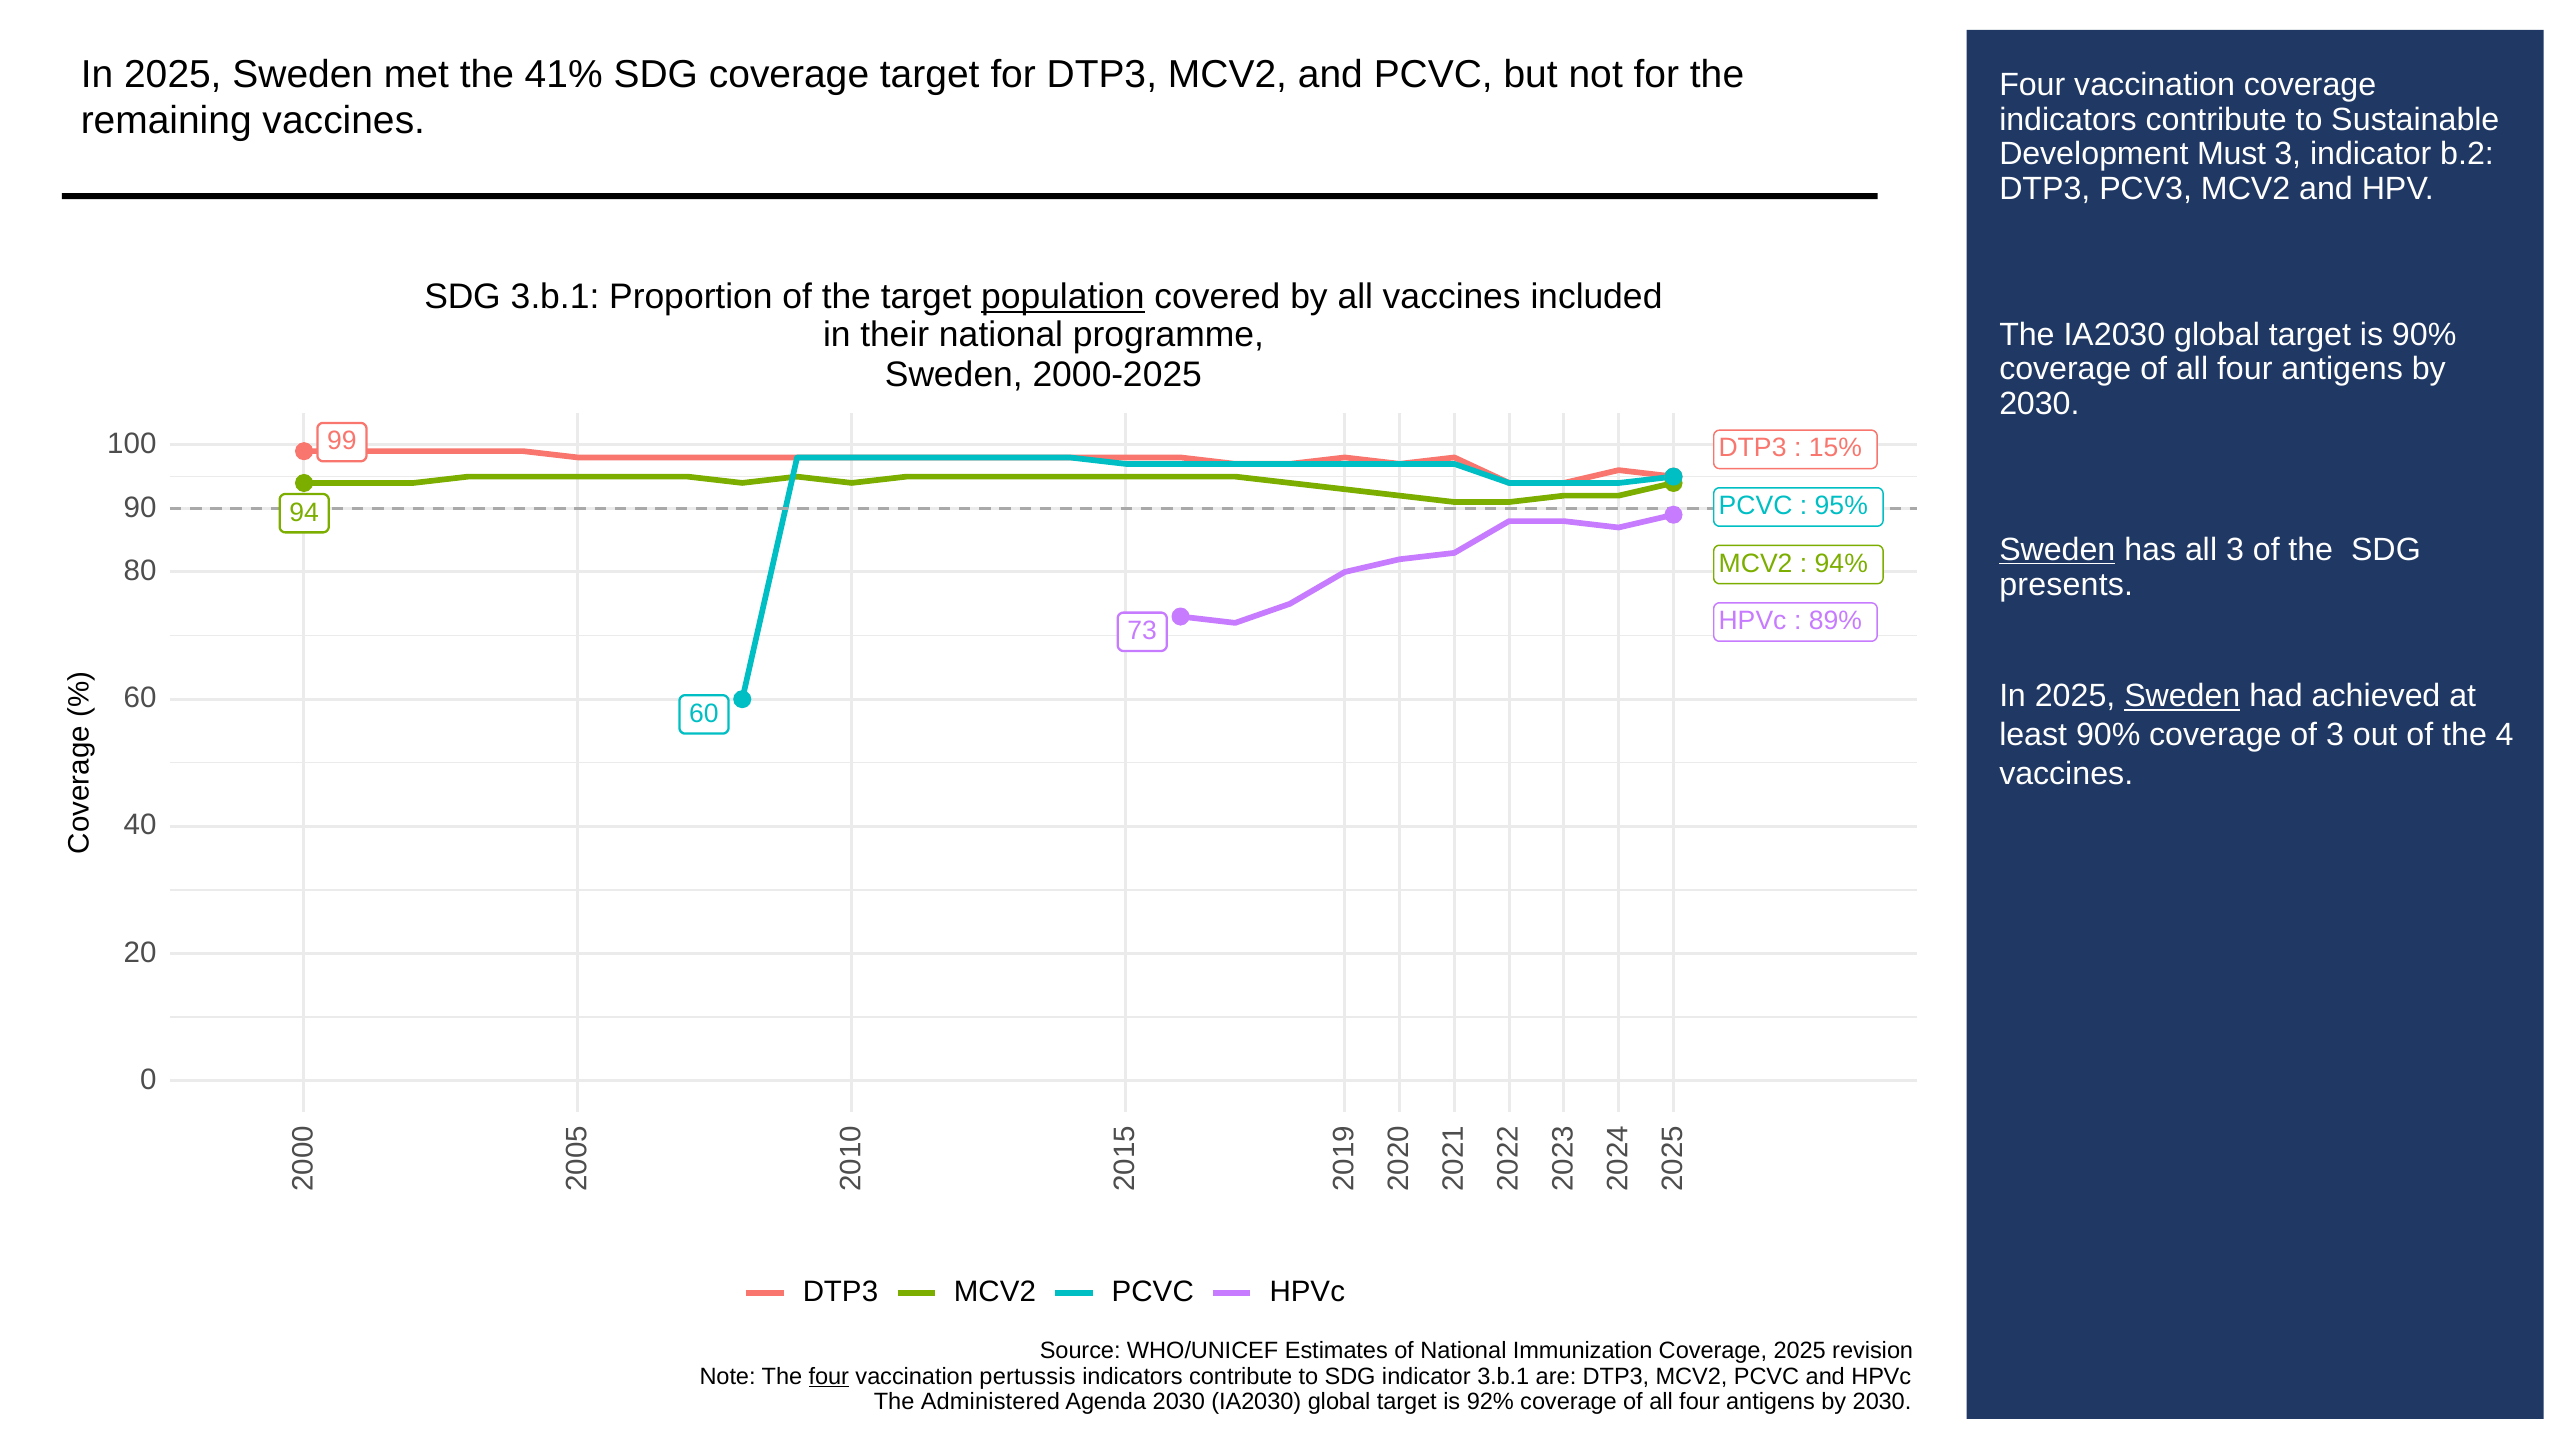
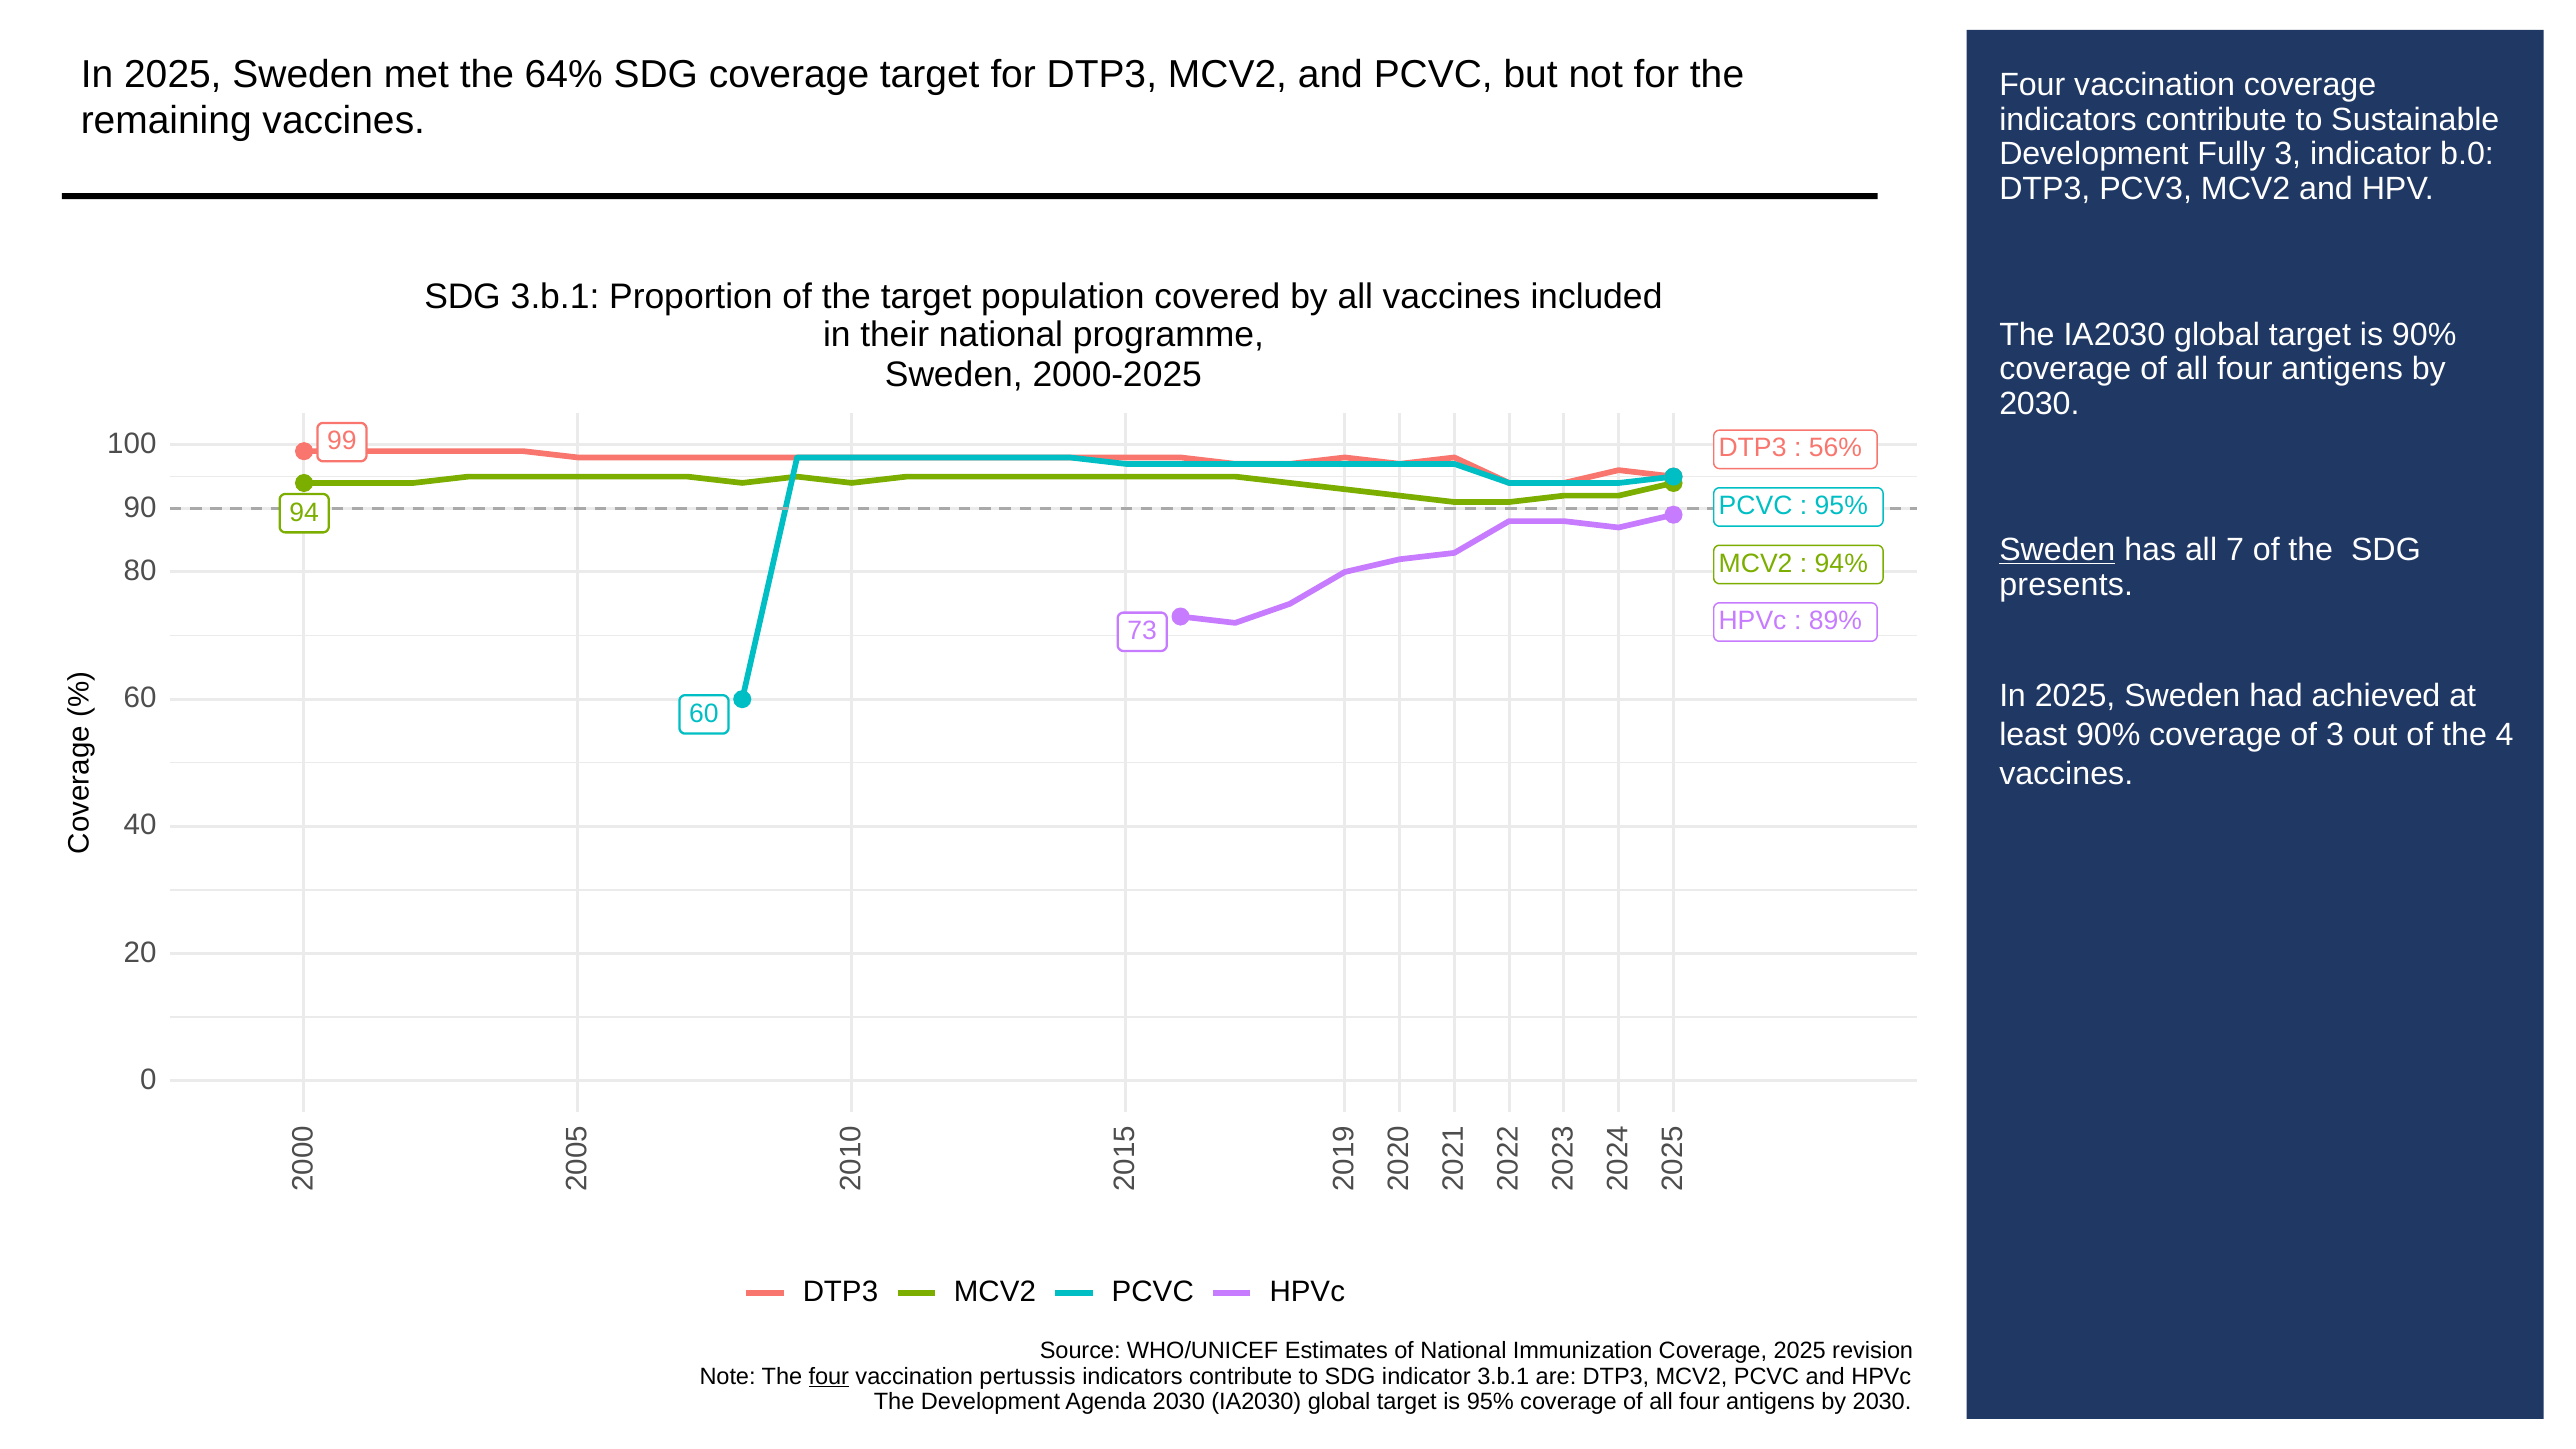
41%: 41% -> 64% (564, 74)
Must: Must -> Fully (2231, 154)
b.2: b.2 -> b.0 (2467, 154)
population underline: present -> none (1063, 297)
15%: 15% -> 56% (1835, 448)
all 3: 3 -> 7 (2235, 550)
Sweden underline: present -> none (2182, 696)
The Administered: Administered -> Development (990, 1402)
is 92%: 92% -> 95% (1490, 1402)
